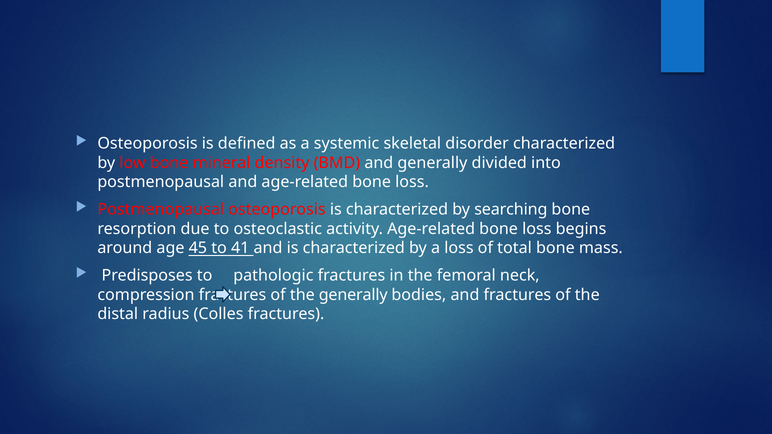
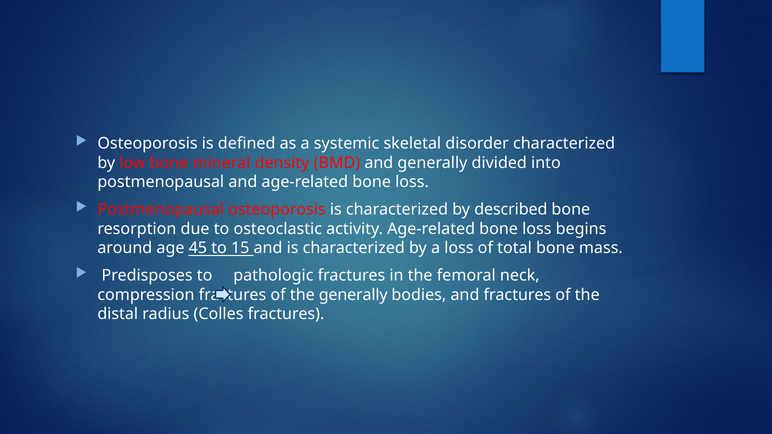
searching: searching -> described (511, 210)
41: 41 -> 15 (240, 248)
